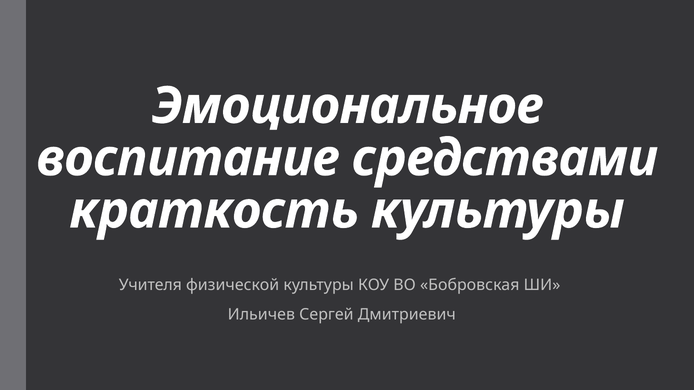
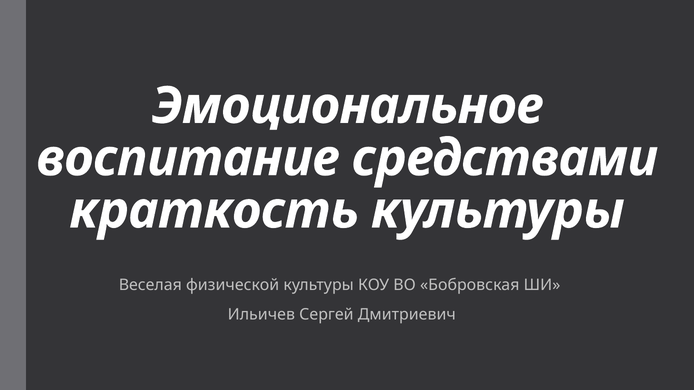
Учителя: Учителя -> Веселая (150, 285)
